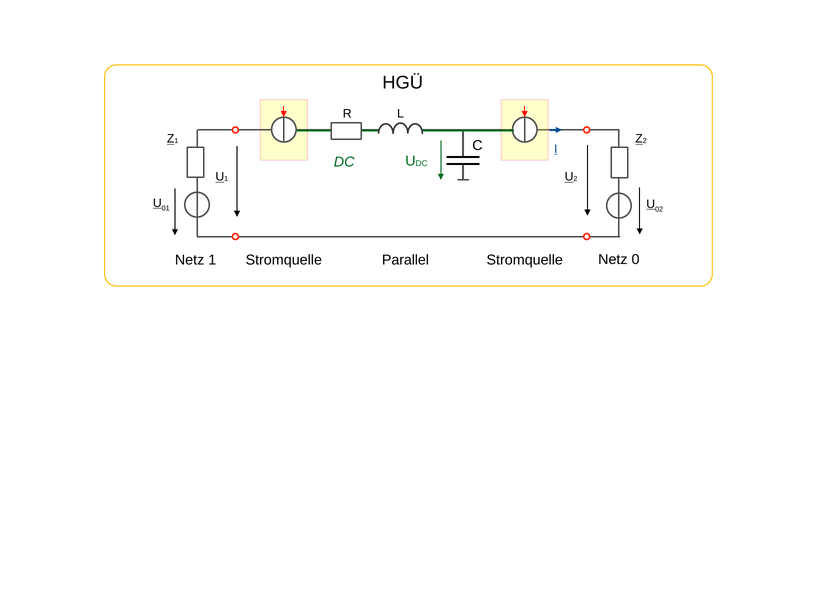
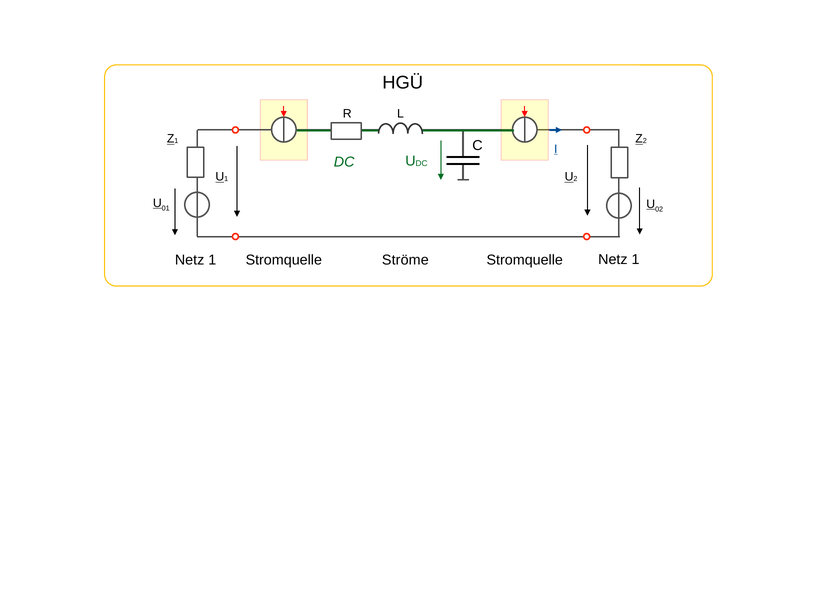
0: 0 -> 1 (636, 259)
Parallel: Parallel -> Ströme (405, 260)
